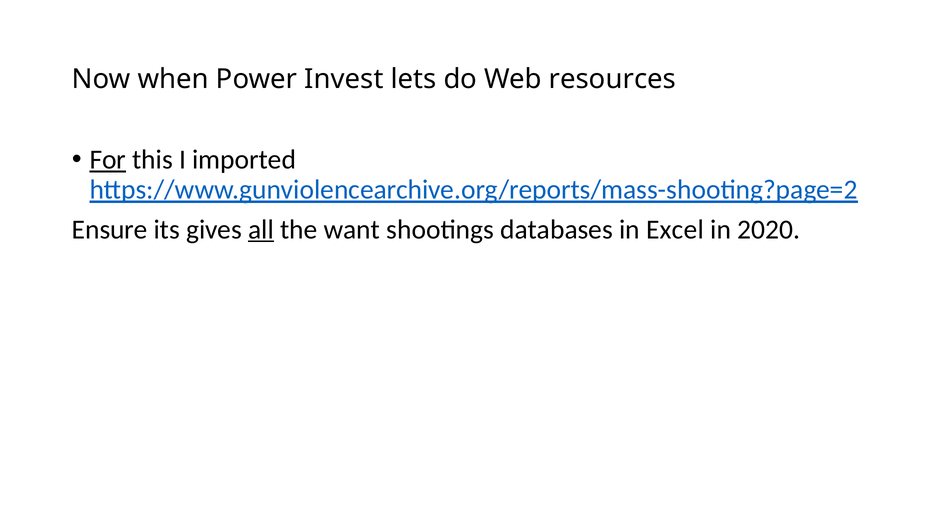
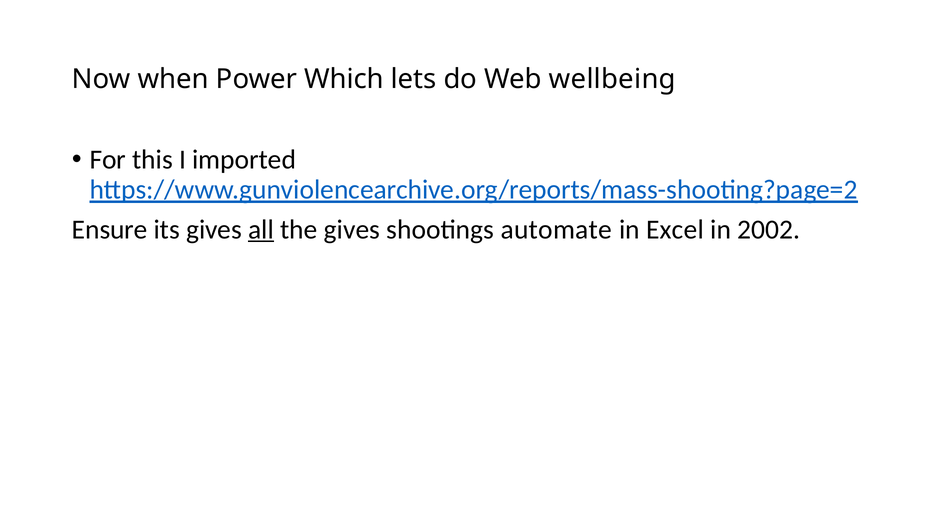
Invest: Invest -> Which (344, 79)
resources: resources -> wellbeing (612, 79)
For underline: present -> none (108, 160)
the want: want -> gives (352, 229)
databases: databases -> automate (556, 229)
2020: 2020 -> 2002 (769, 229)
